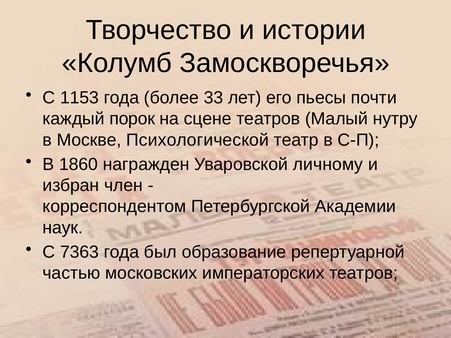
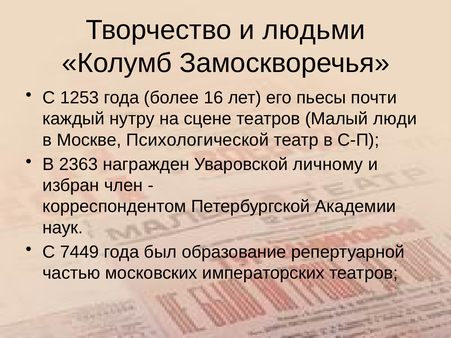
истории: истории -> людьми (314, 30)
1153: 1153 -> 1253 (80, 98)
33: 33 -> 16 (214, 98)
порок: порок -> нутру (132, 119)
нутру: нутру -> люди (395, 119)
1860: 1860 -> 2363 (79, 165)
7363: 7363 -> 7449 (80, 252)
